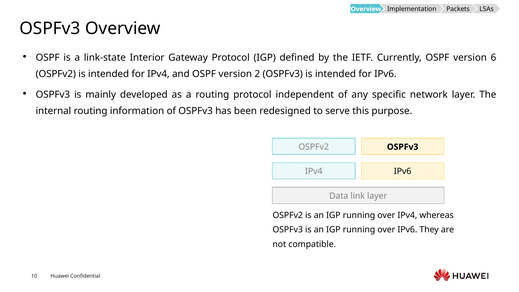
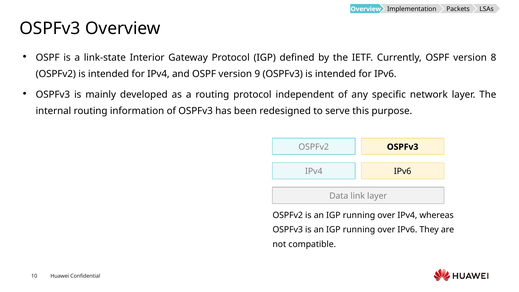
6: 6 -> 8 (493, 58)
2: 2 -> 9 (257, 74)
